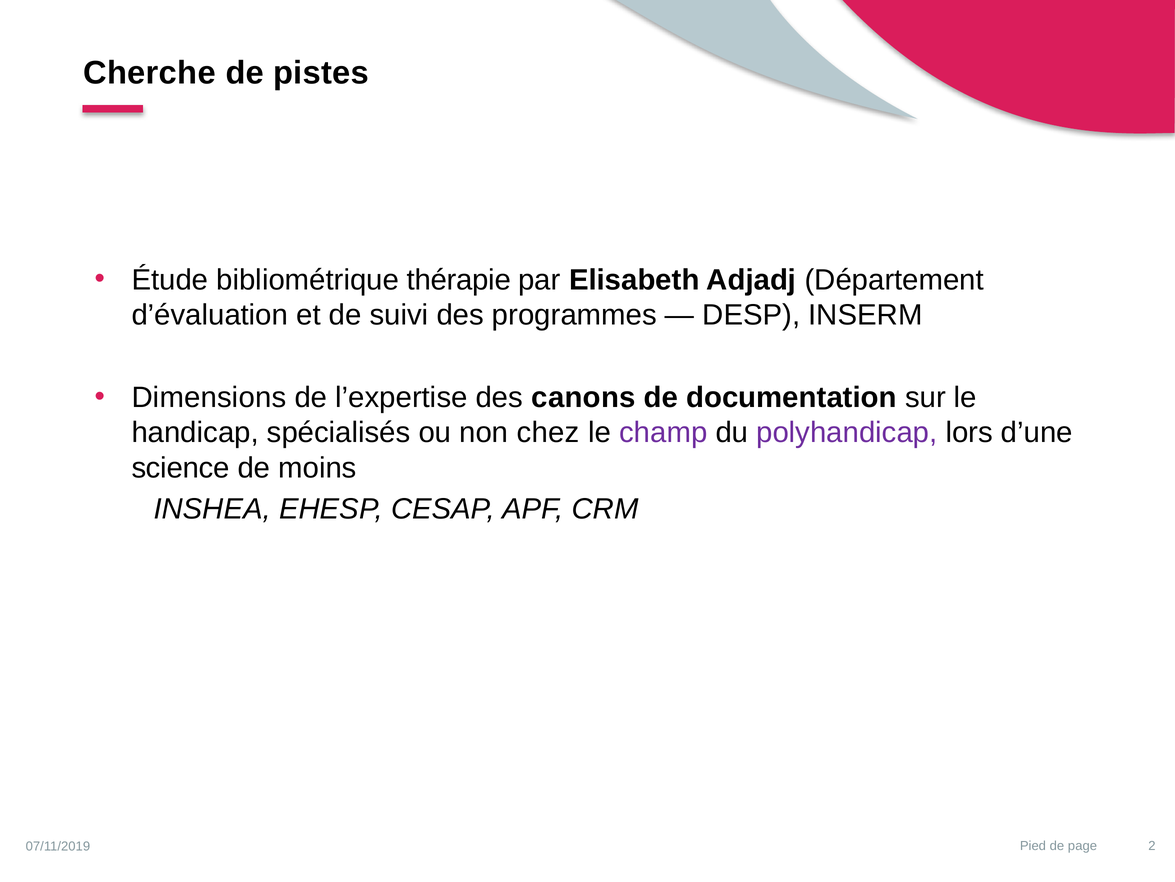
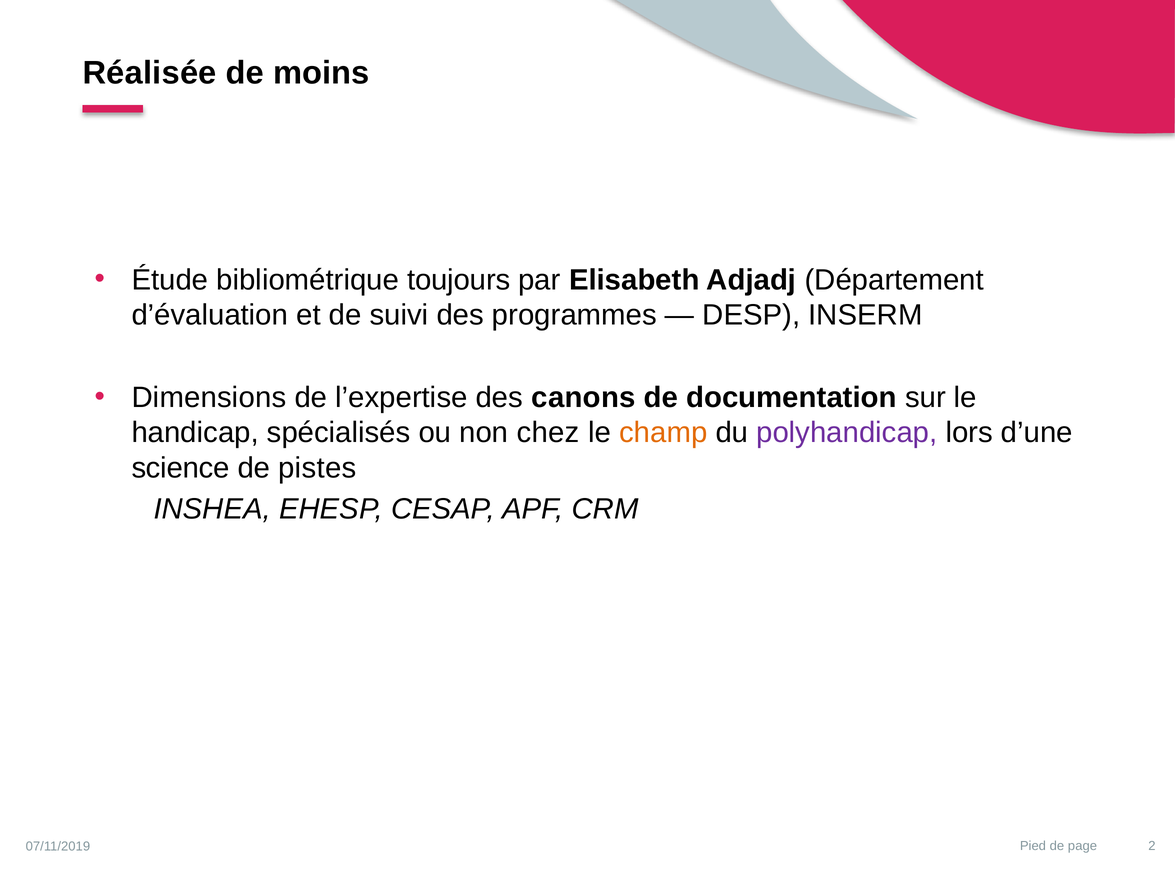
Cherche: Cherche -> Réalisée (150, 73)
pistes: pistes -> moins (321, 73)
thérapie: thérapie -> toujours (459, 280)
champ colour: purple -> orange (663, 432)
moins: moins -> pistes (317, 468)
